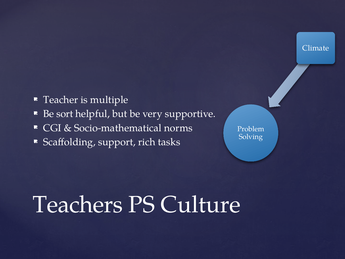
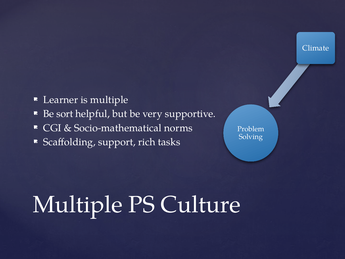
Teacher: Teacher -> Learner (61, 100)
Teachers: Teachers -> Multiple (78, 204)
